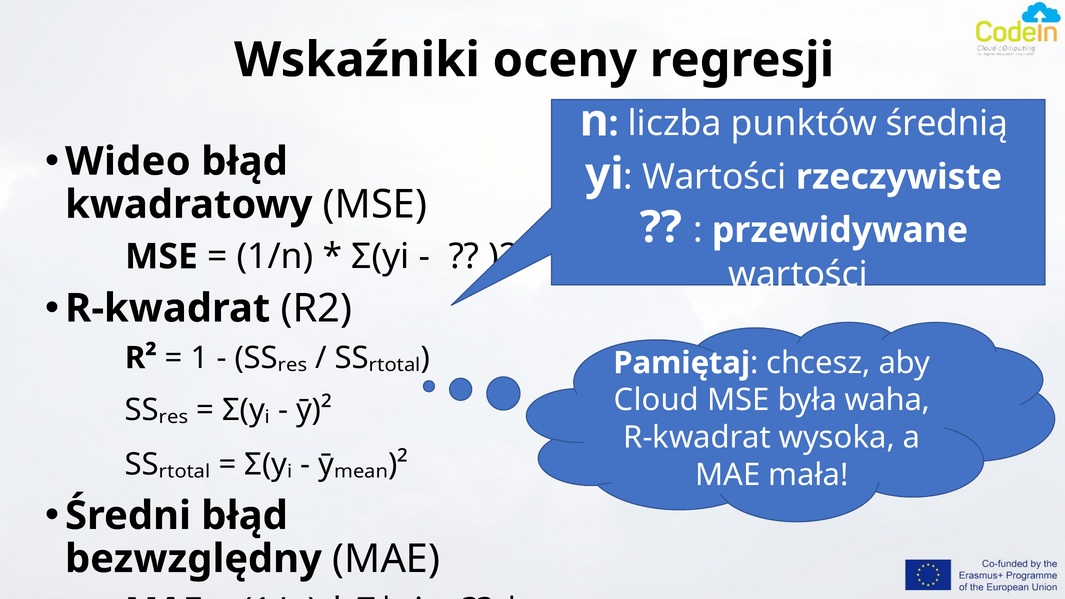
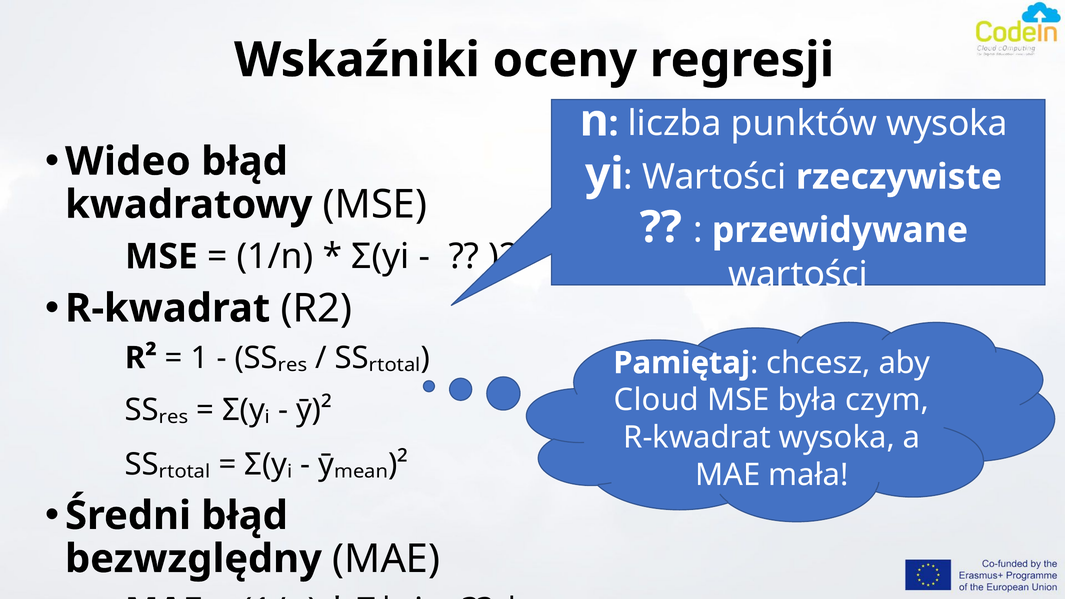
punktów średnią: średnią -> wysoka (947, 124)
waha: waha -> czym (887, 400)
